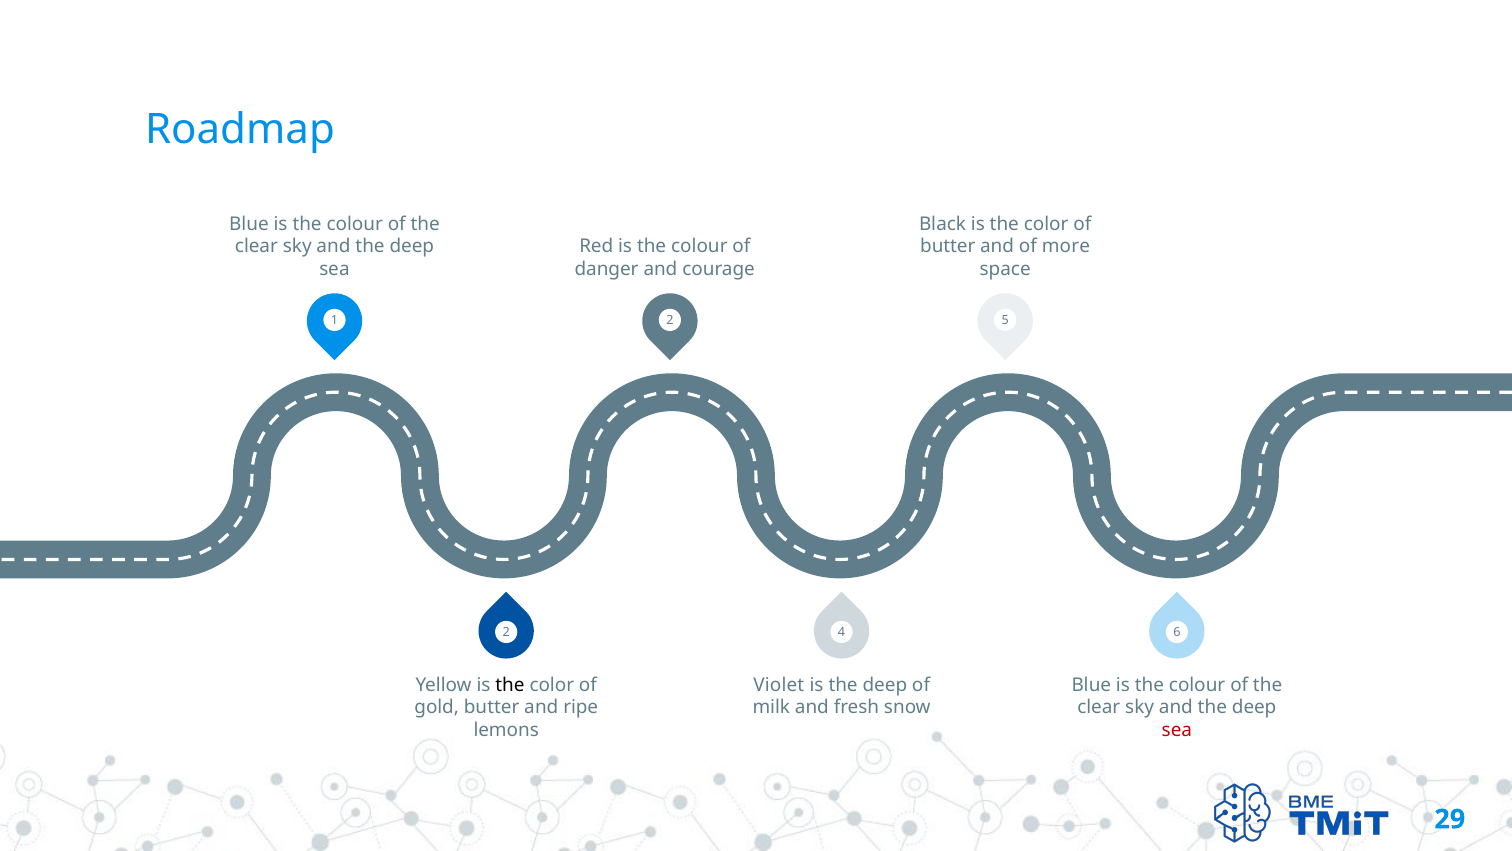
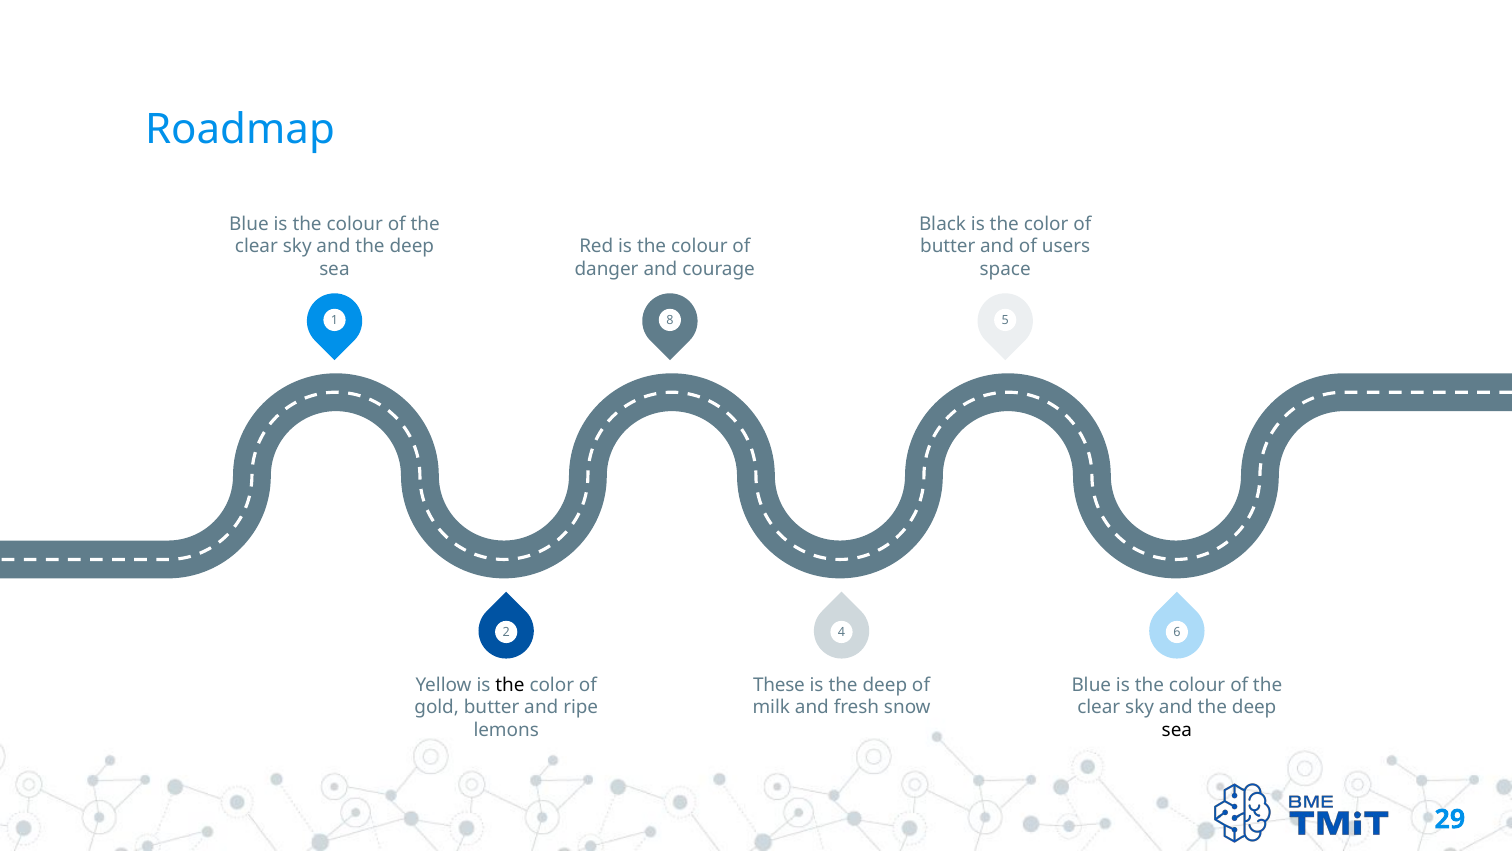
more: more -> users (1066, 247)
1 2: 2 -> 8 (670, 321)
Violet: Violet -> These (779, 685)
sea colour: red -> black (1177, 730)
